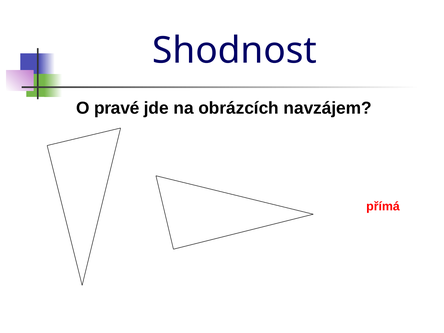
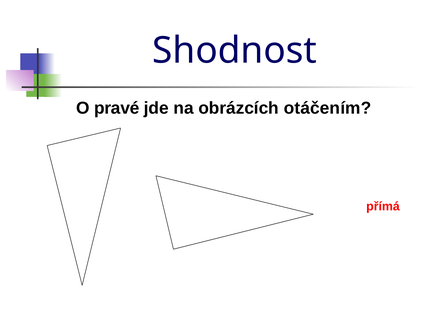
navzájem: navzájem -> otáčením (328, 108)
